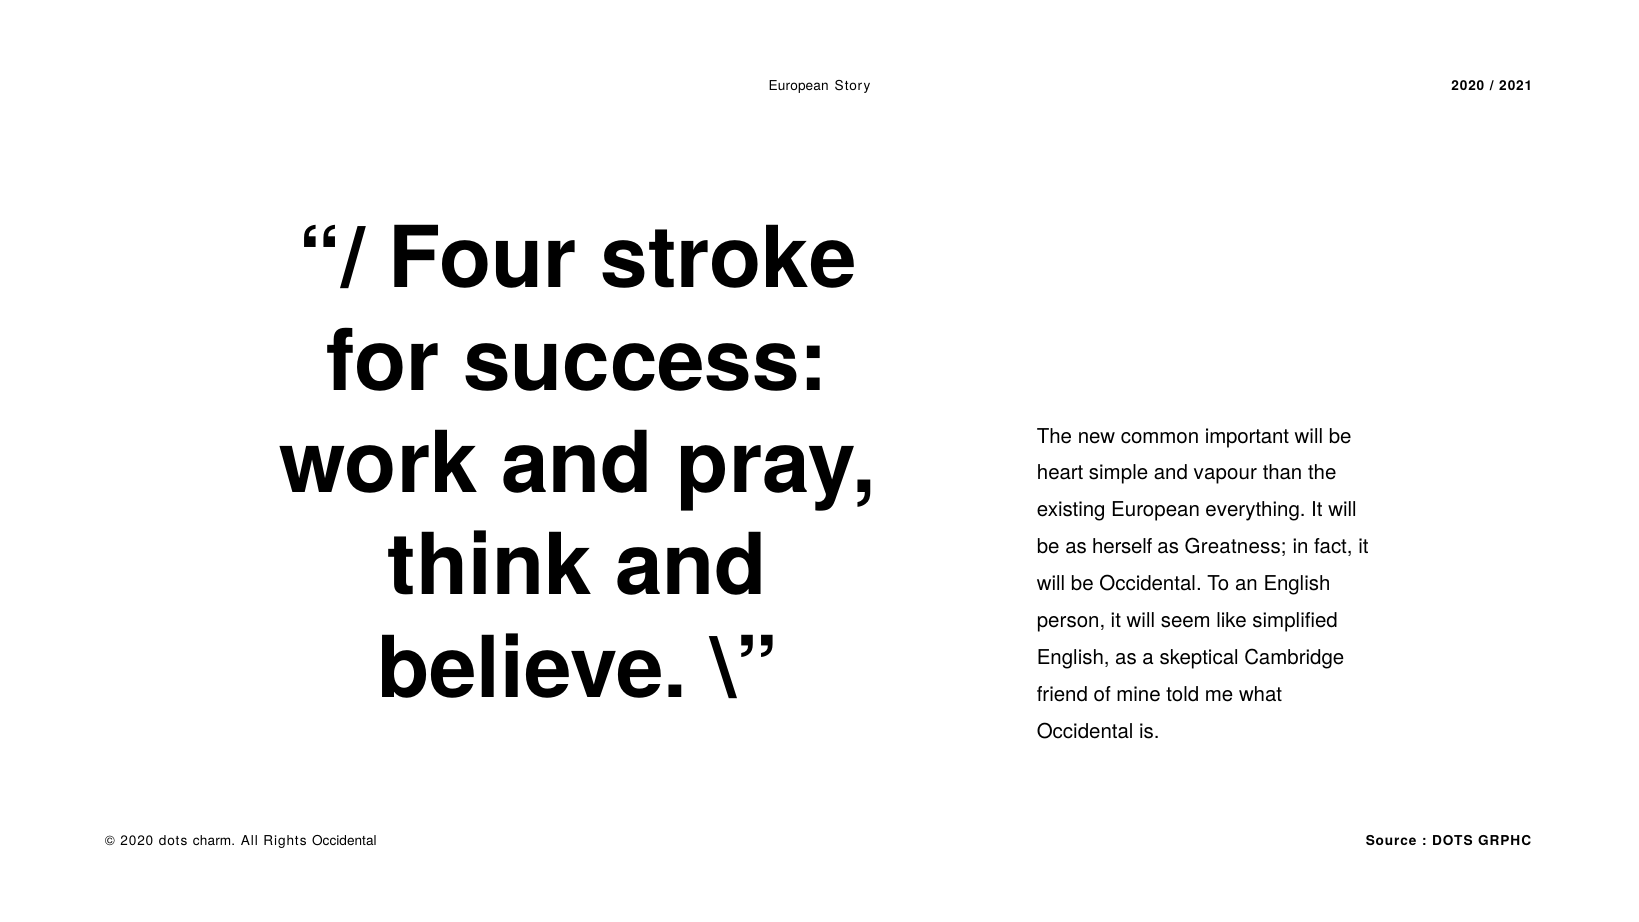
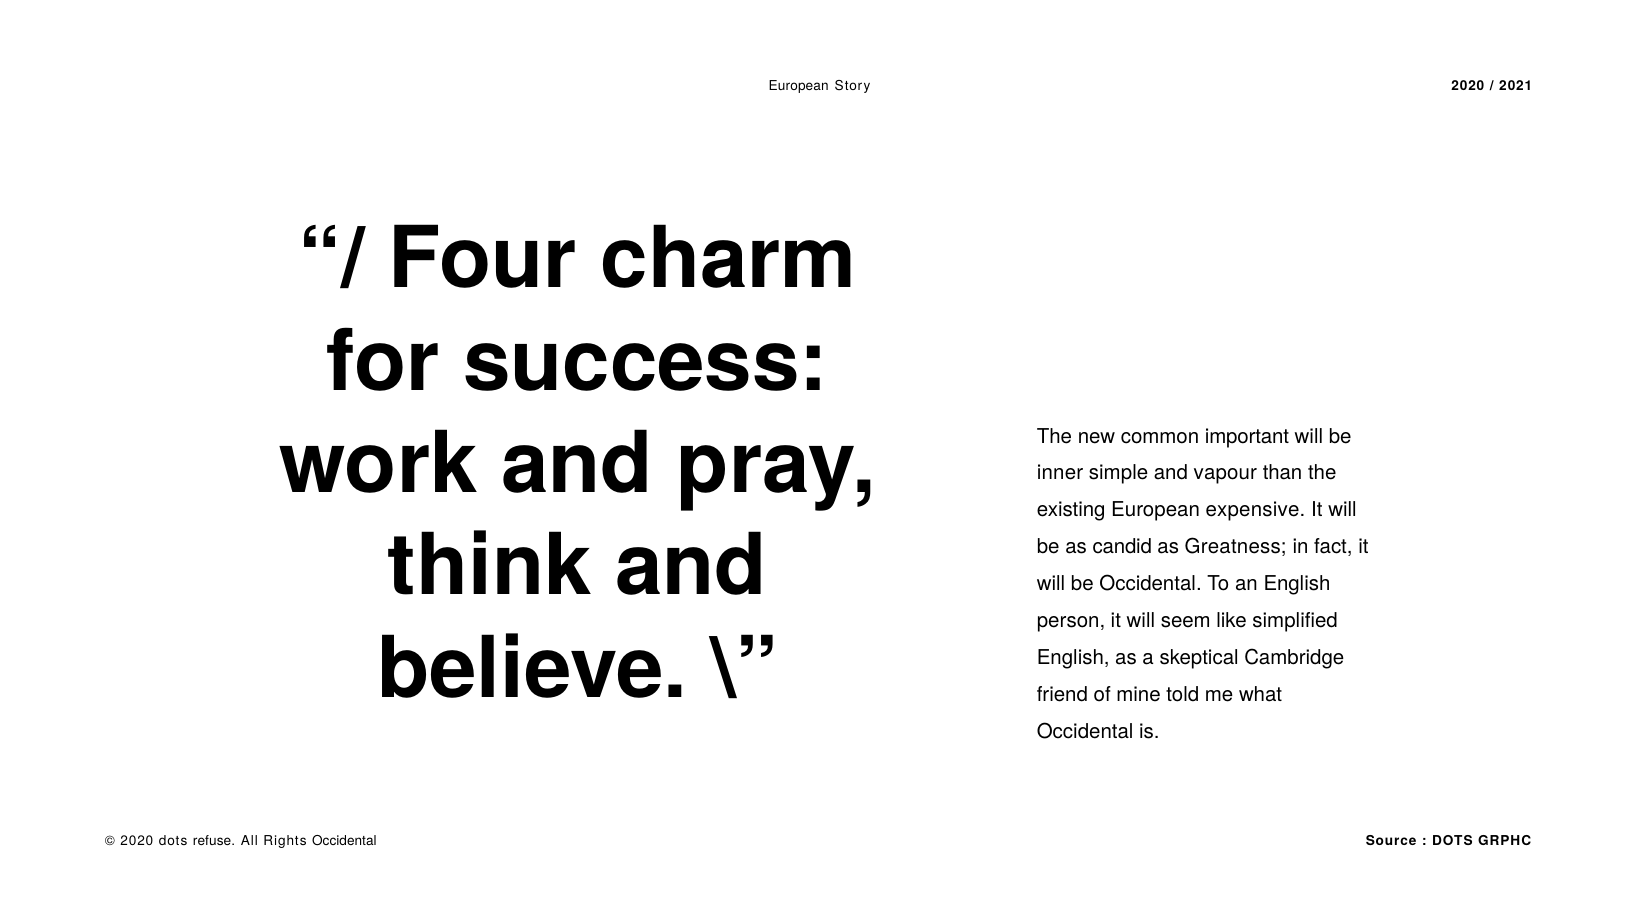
stroke: stroke -> charm (729, 259)
heart: heart -> inner (1060, 473)
everything: everything -> expensive (1255, 510)
herself: herself -> candid (1122, 547)
charm: charm -> refuse (214, 841)
